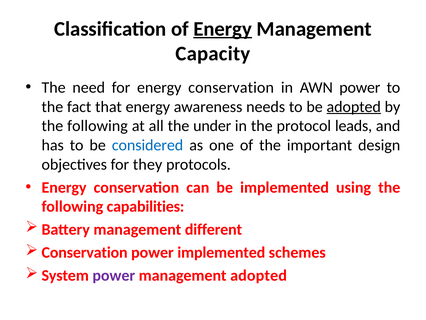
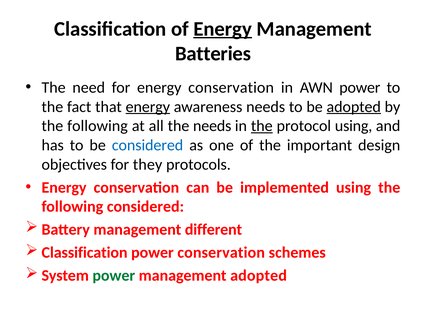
Capacity: Capacity -> Batteries (213, 54)
energy underline: none -> present (148, 107)
the under: under -> needs (212, 126)
the underline: none -> present (262, 126)
protocol leads: leads -> using (354, 126)
following capabilities: capabilities -> considered (145, 206)
Conservation: Conservation -> Classification (85, 252)
power implemented: implemented -> conservation (221, 252)
power colour: purple -> green (114, 275)
